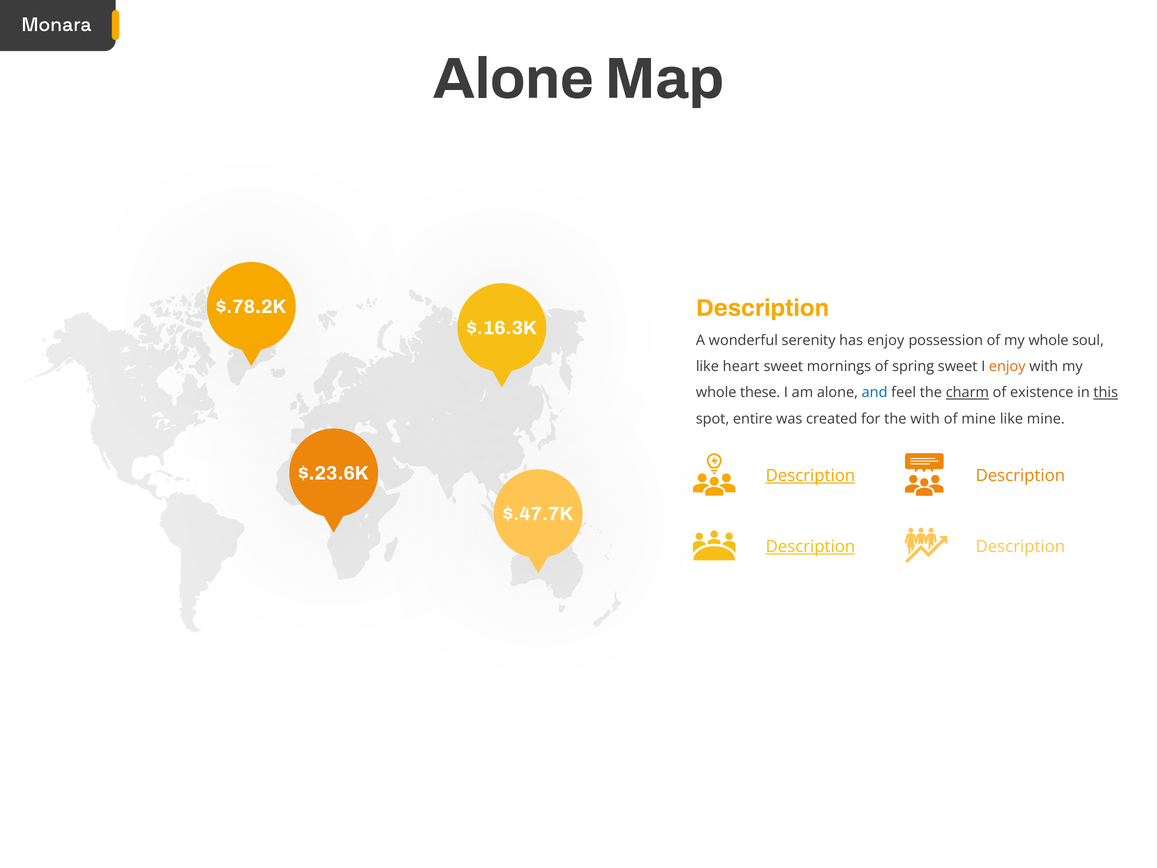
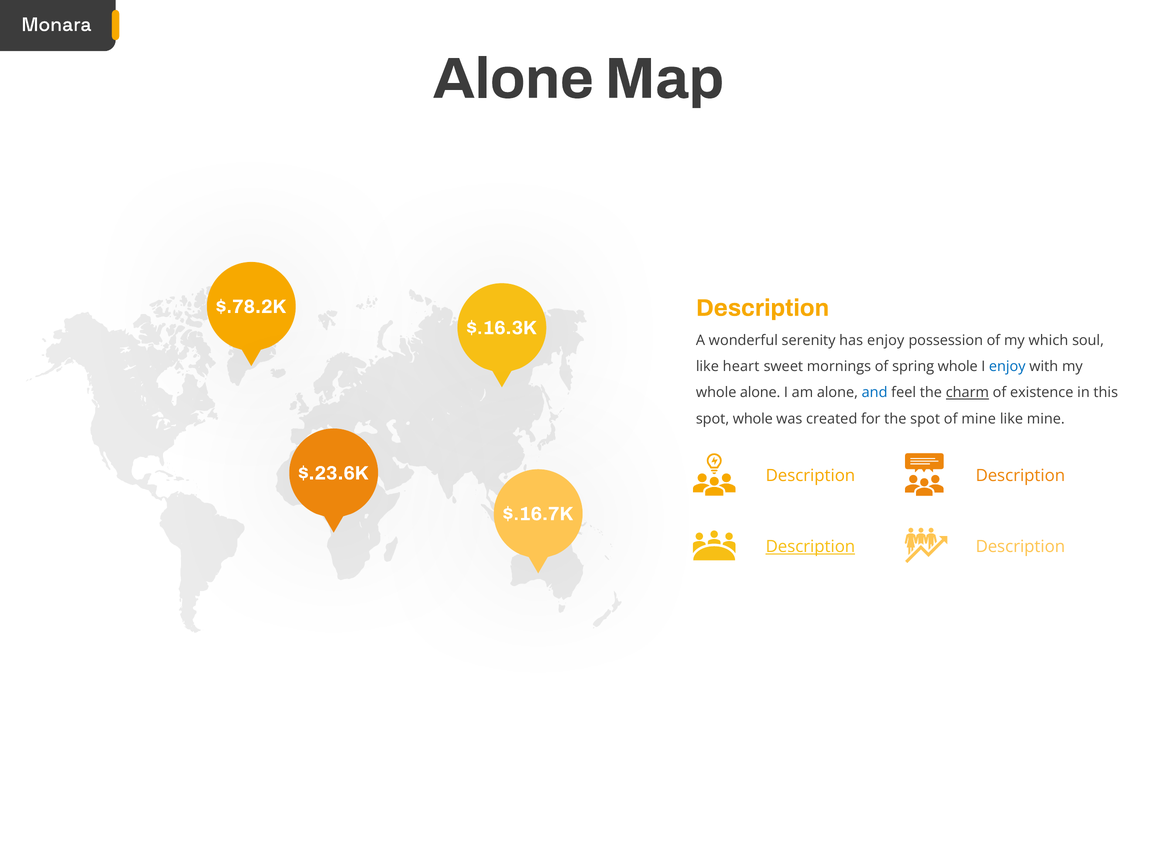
of my whole: whole -> which (1048, 340)
spring sweet: sweet -> whole (958, 366)
enjoy colour: orange -> blue (1007, 366)
whole these: these -> alone (760, 393)
this underline: present -> none (1106, 393)
spot entire: entire -> whole (753, 419)
the with: with -> spot (925, 419)
Description underline: present -> none (810, 476)
$.47.7K: $.47.7K -> $.16.7K (538, 514)
